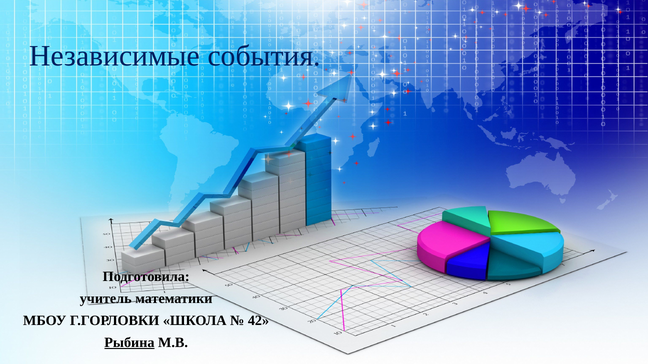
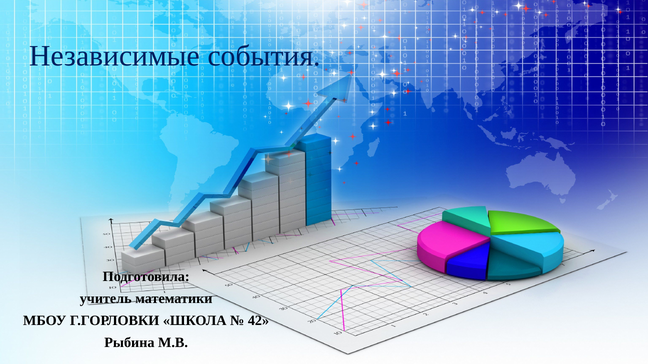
Рыбина underline: present -> none (129, 343)
